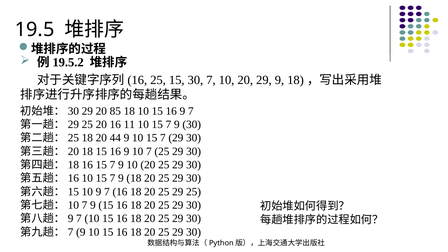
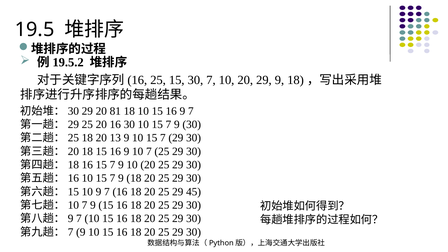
85: 85 -> 81 (115, 111)
16 11: 11 -> 30 (129, 124)
44: 44 -> 13 (115, 138)
29 25: 25 -> 45 (194, 192)
